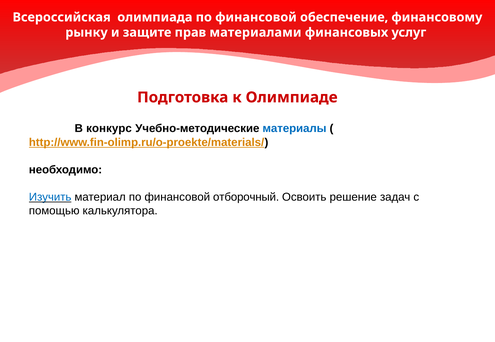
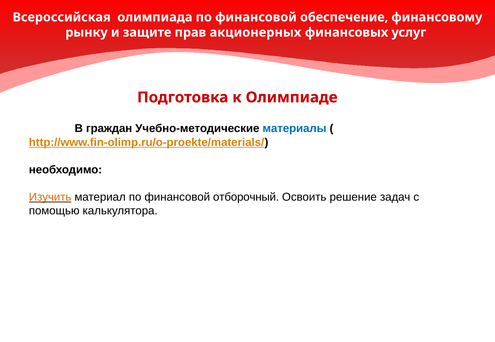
материалами: материалами -> акционерных (255, 33)
конкурс: конкурс -> граждан (109, 129)
Изучить colour: blue -> orange (50, 197)
